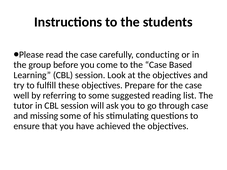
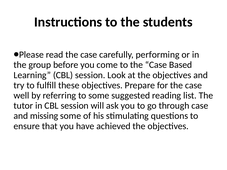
conducting: conducting -> performing (158, 55)
